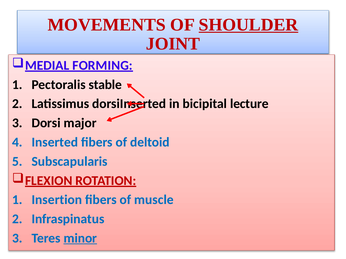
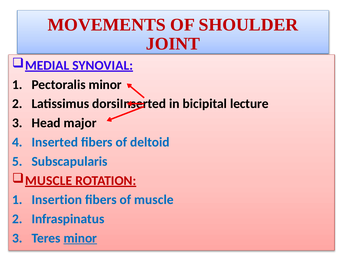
SHOULDER underline: present -> none (248, 25)
FORMING: FORMING -> SYNOVIAL (103, 66)
Pectoralis stable: stable -> minor (105, 85)
Dorsi: Dorsi -> Head (46, 123)
FLEXION: FLEXION -> MUSCLE (49, 181)
